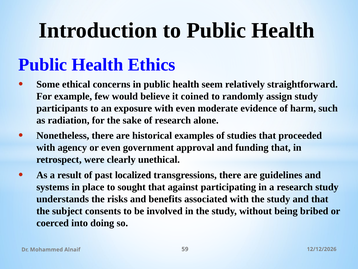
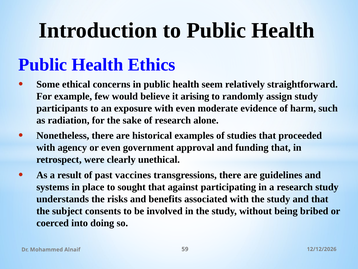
coined: coined -> arising (195, 96)
localized: localized -> vaccines (133, 175)
